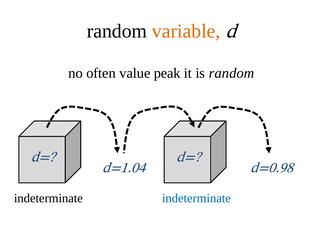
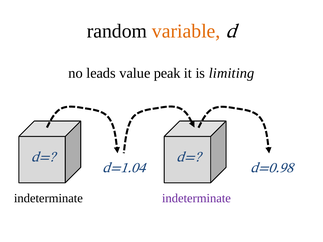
often: often -> leads (101, 73)
is random: random -> limiting (232, 73)
indeterminate colour: blue -> purple (196, 198)
